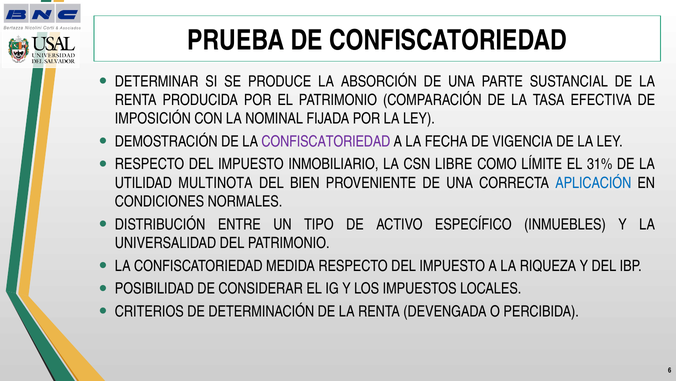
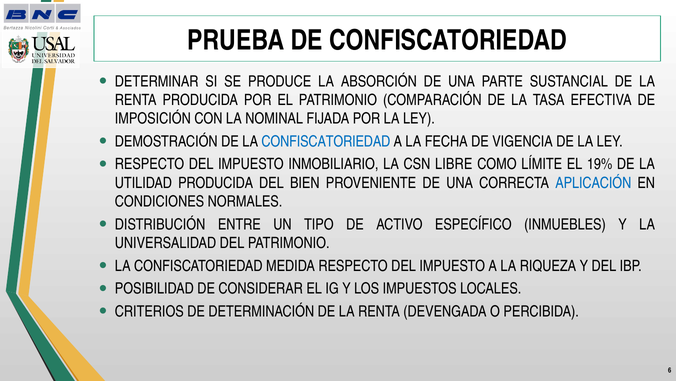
CONFISCATORIEDAD colour: purple -> blue (326, 141)
31%: 31% -> 19% (600, 164)
UTILIDAD MULTINOTA: MULTINOTA -> PRODUCIDA (216, 183)
